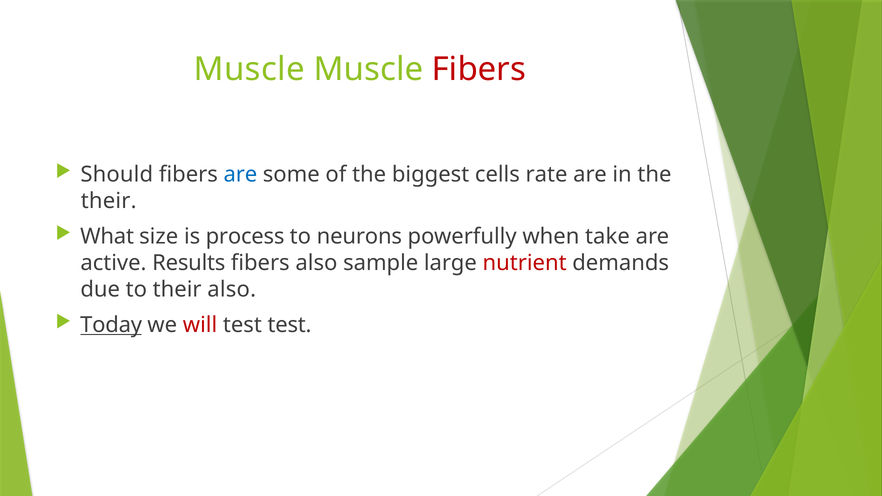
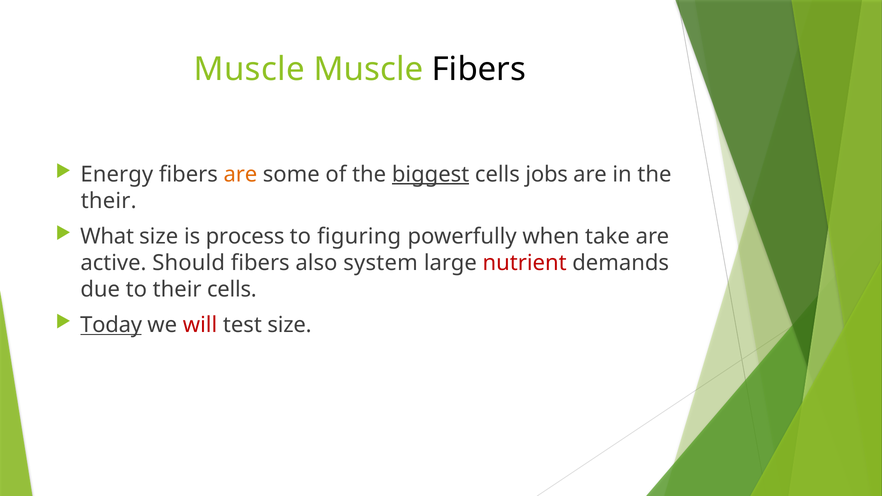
Fibers colour: red -> black (479, 70)
Should: Should -> Energy (117, 174)
are colour: blue -> orange (240, 174)
biggest underline: none -> present (431, 174)
rate: rate -> jobs (547, 174)
neurons: neurons -> figuring (359, 237)
Results: Results -> Should (189, 263)
sample: sample -> system (381, 263)
their also: also -> cells (232, 289)
test test: test -> size (290, 325)
